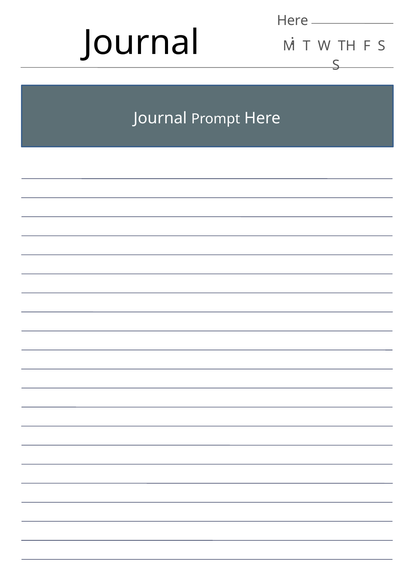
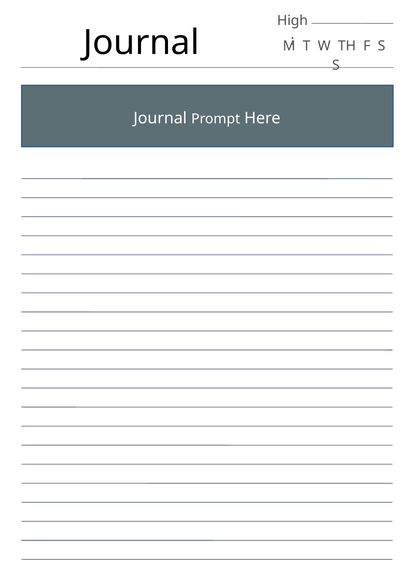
Here: Here -> High (292, 21)
